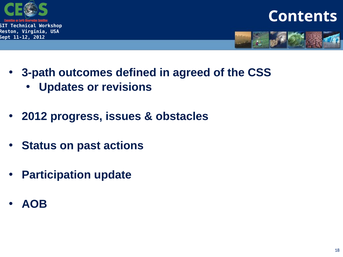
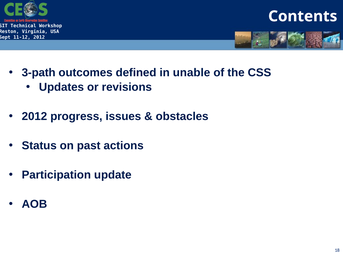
agreed: agreed -> unable (192, 73)
